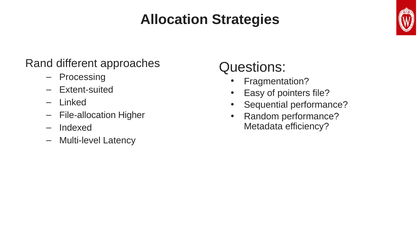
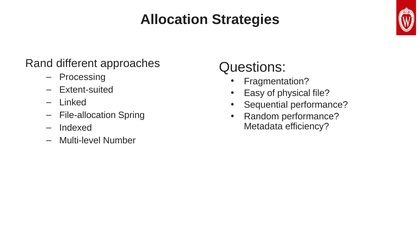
pointers: pointers -> physical (294, 93)
Higher: Higher -> Spring (131, 115)
Latency: Latency -> Number (119, 141)
